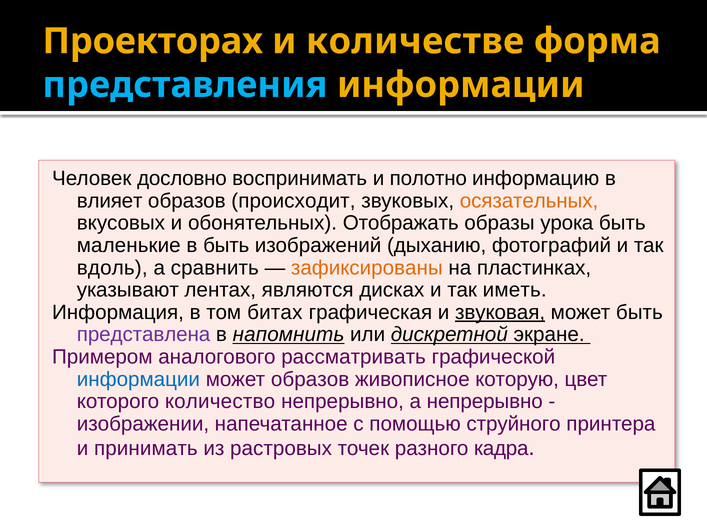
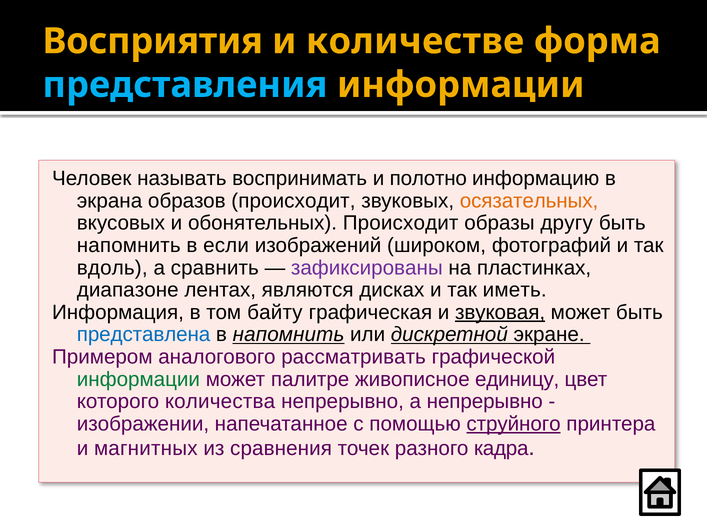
Проекторах: Проекторах -> Восприятия (153, 41)
дословно: дословно -> называть (182, 178)
влияет: влияет -> экрана (110, 201)
обонятельных Отображать: Отображать -> Происходит (401, 223)
урока: урока -> другу (567, 223)
маленькие: маленькие -> напомнить (129, 245)
в быть: быть -> если (226, 245)
дыханию: дыханию -> широком (437, 245)
зафиксированы colour: orange -> purple (367, 267)
указывают: указывают -> диапазоне (128, 290)
битах: битах -> байту (275, 312)
представлена colour: purple -> blue (144, 334)
информации colour: blue -> green (138, 379)
может образов: образов -> палитре (310, 379)
которую: которую -> единицу (517, 379)
количество: количество -> количества (220, 401)
струйного underline: none -> present (514, 423)
принимать: принимать -> магнитных (146, 448)
растровых: растровых -> сравнения (281, 448)
